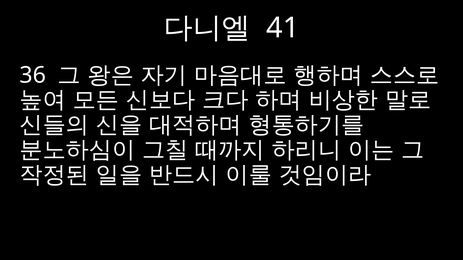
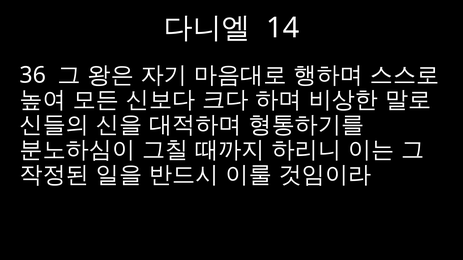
41: 41 -> 14 (283, 28)
